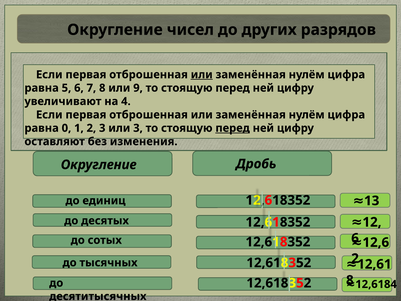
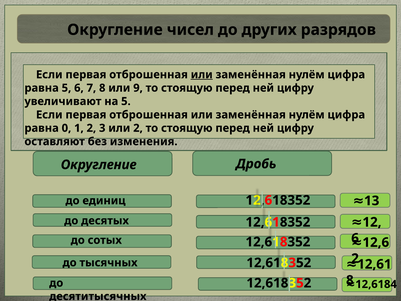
на 4: 4 -> 5 (126, 101)
или 3: 3 -> 2 (138, 128)
перед underline: present -> none (233, 128)
